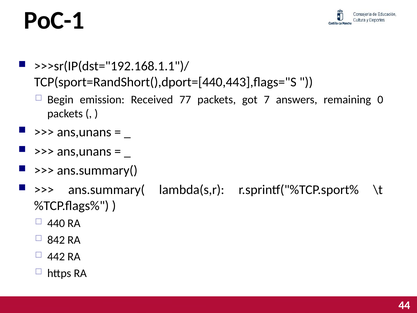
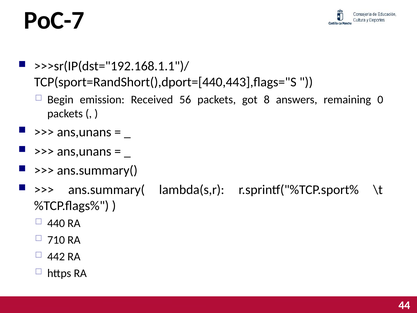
PoC-1: PoC-1 -> PoC-7 (54, 20)
77: 77 -> 56 (185, 100)
7: 7 -> 8 (267, 100)
842: 842 -> 710 (56, 240)
